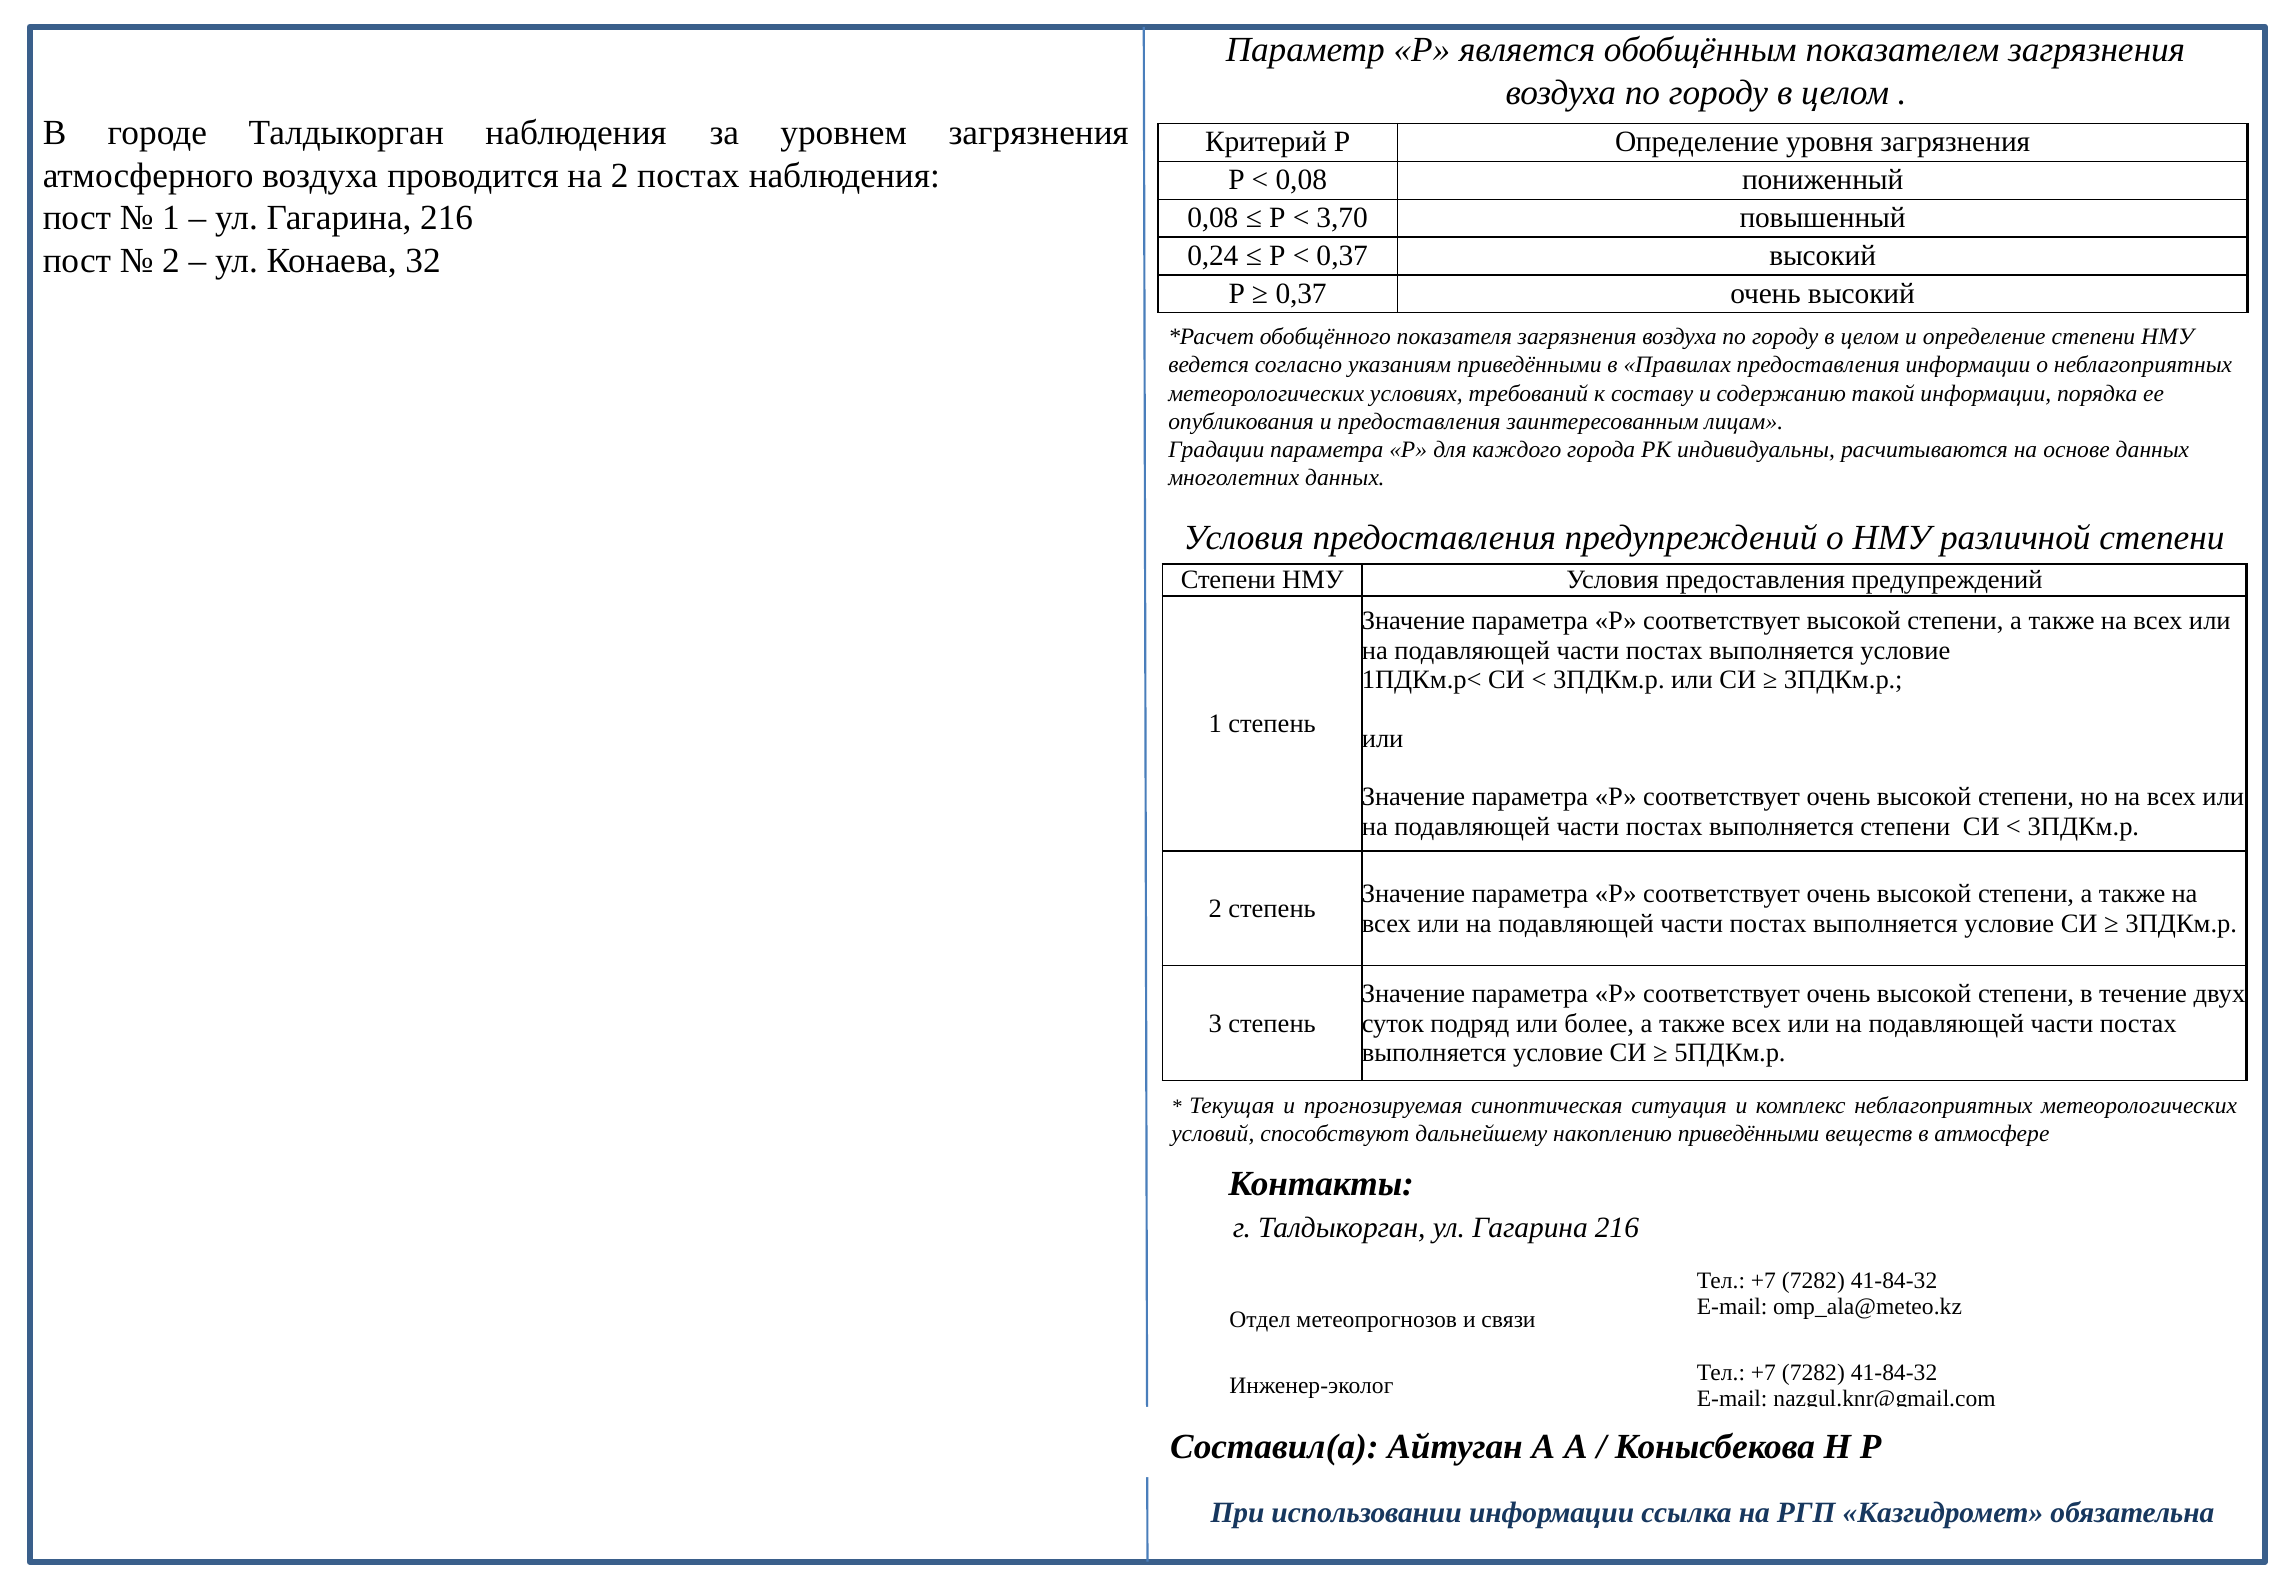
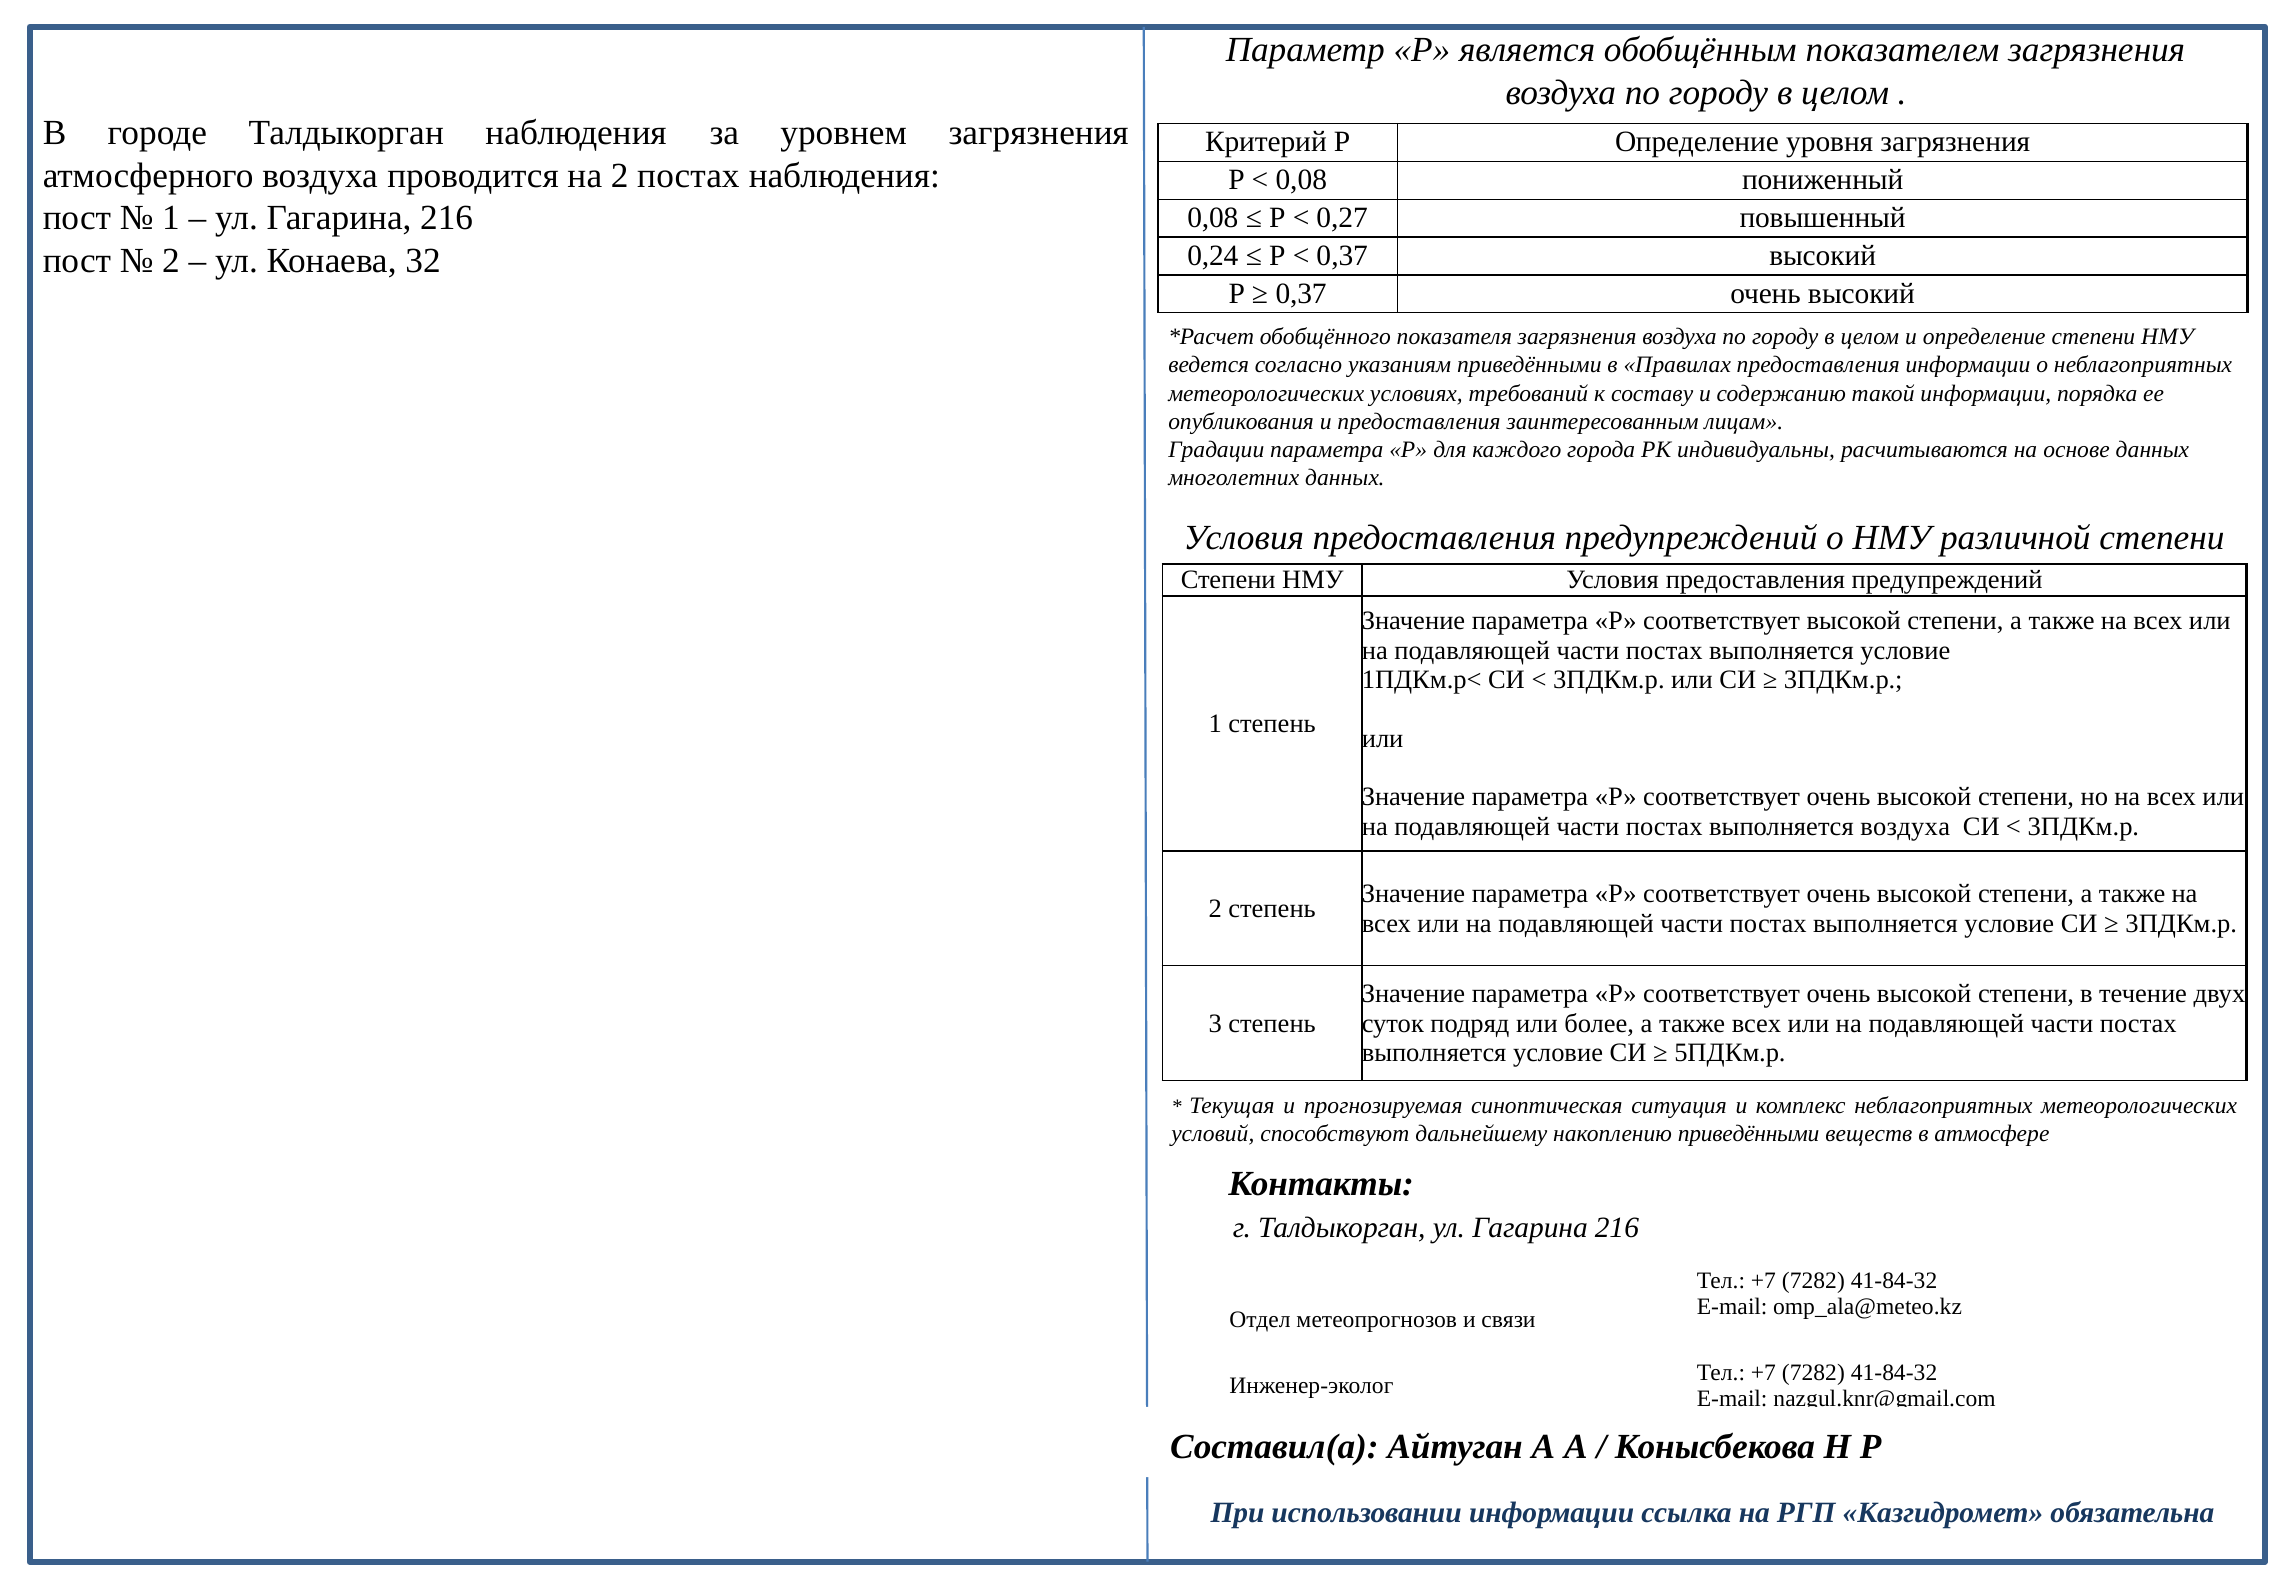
3,70: 3,70 -> 0,27 (1342, 218)
выполняется степени: степени -> воздуха (1905, 826)
